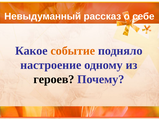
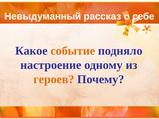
героев colour: black -> orange (54, 79)
